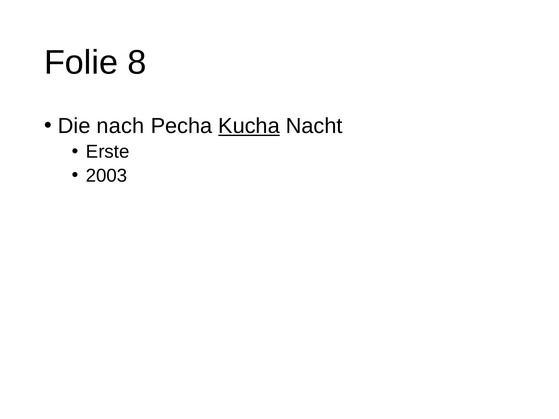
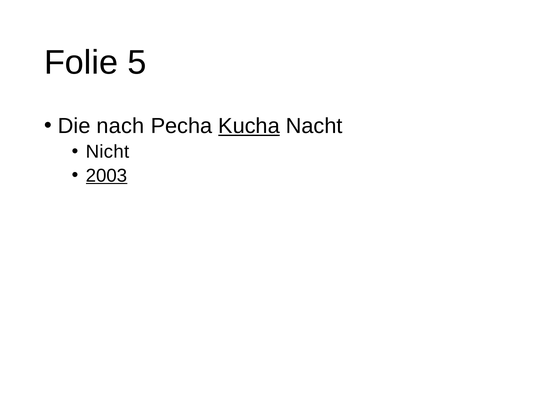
8: 8 -> 5 (137, 63)
Erste: Erste -> Nicht (108, 152)
2003 underline: none -> present (107, 176)
